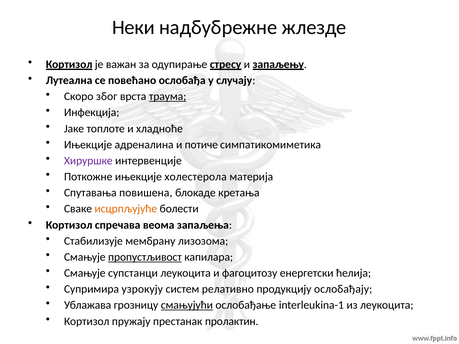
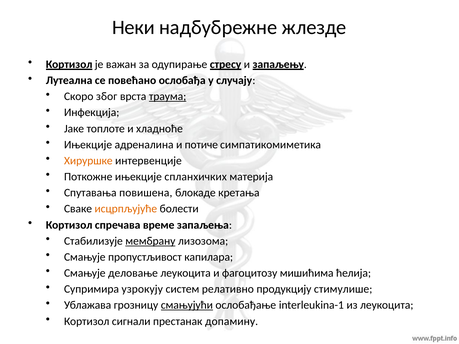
Хируршке colour: purple -> orange (88, 161)
холестерола: холестерола -> спланхичких (196, 177)
веома: веома -> време (159, 225)
мембрану underline: none -> present (150, 241)
пропустљивост underline: present -> none (145, 257)
супстанци: супстанци -> деловање (133, 273)
енергетски: енергетски -> мишићима (307, 273)
ослобађају: ослобађају -> стимулише (343, 289)
пружају: пружају -> сигнали (131, 321)
пролактин: пролактин -> допамину (232, 321)
